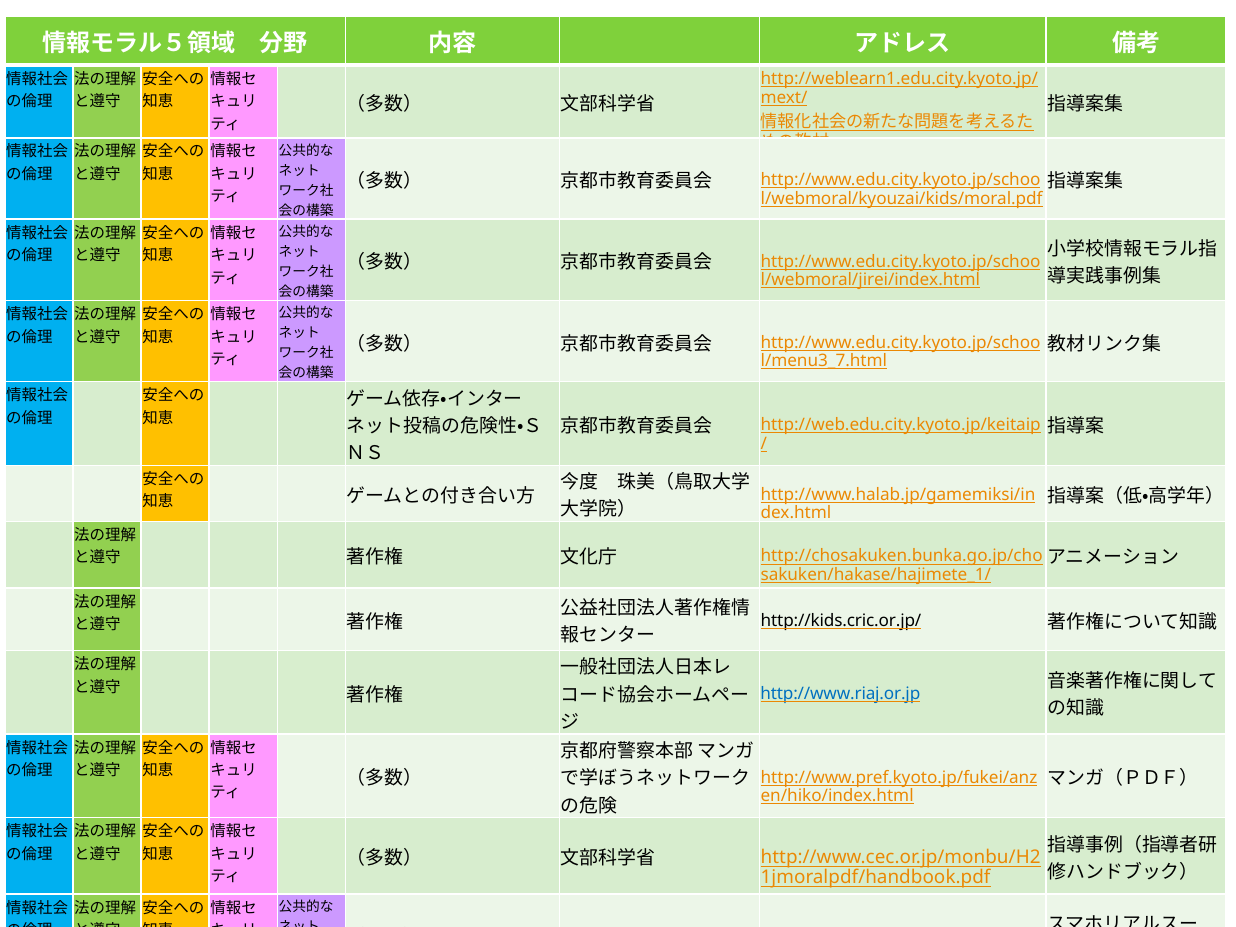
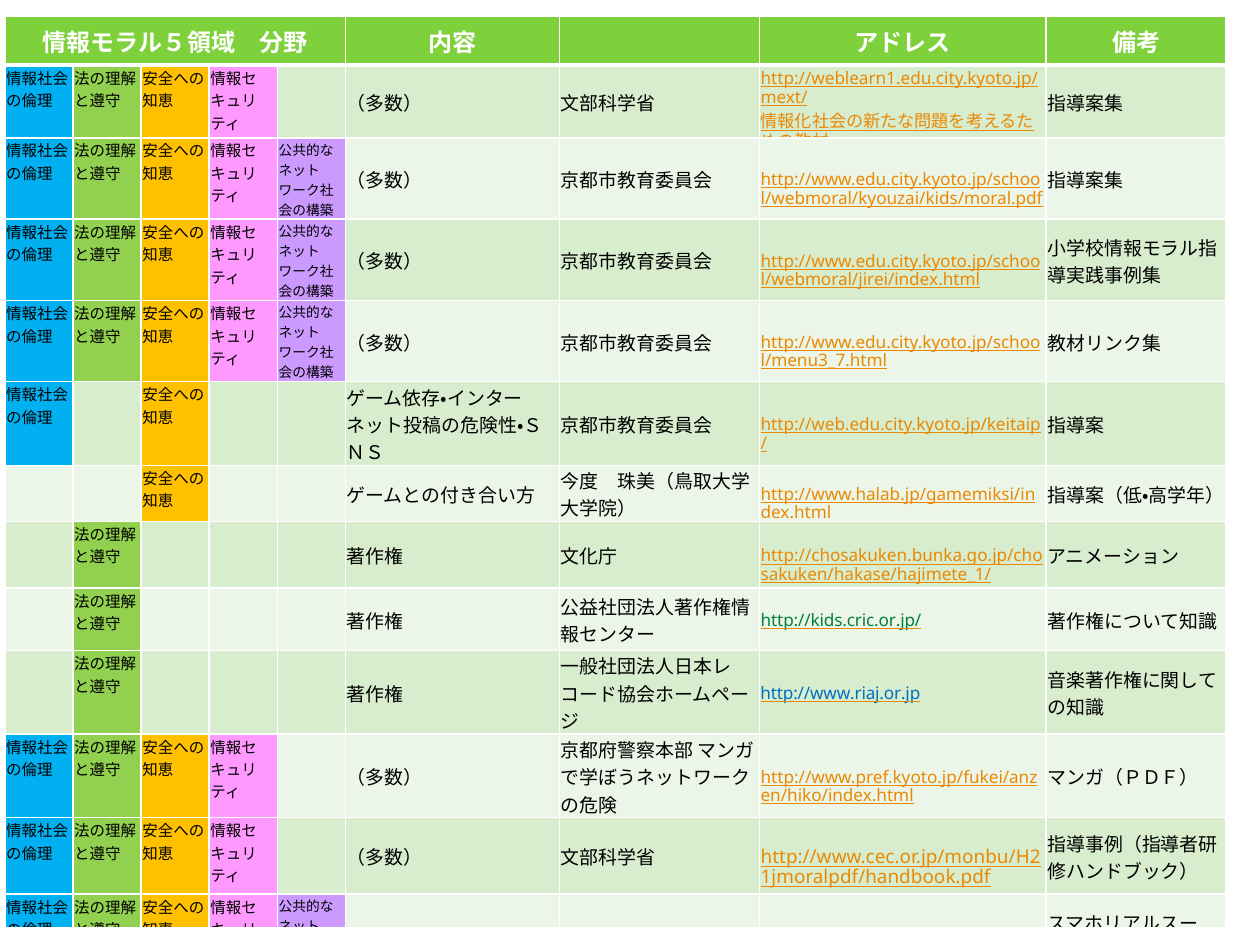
http://kids.cric.or.jp/ colour: black -> green (841, 621)
